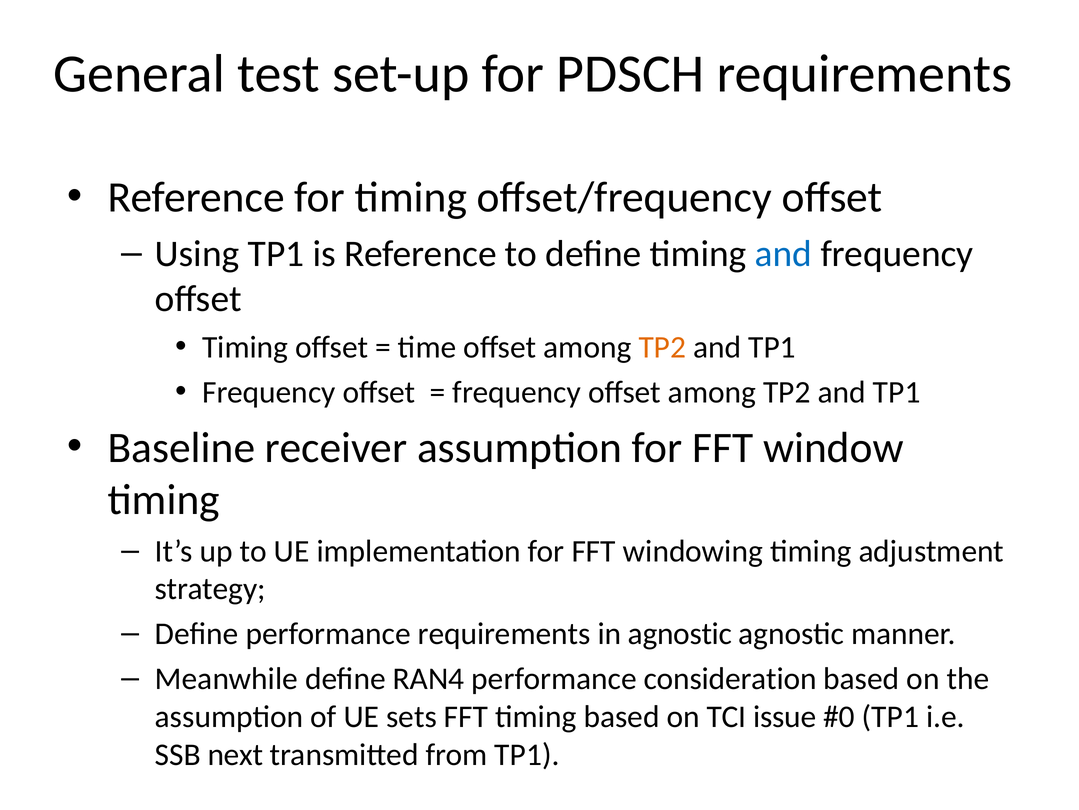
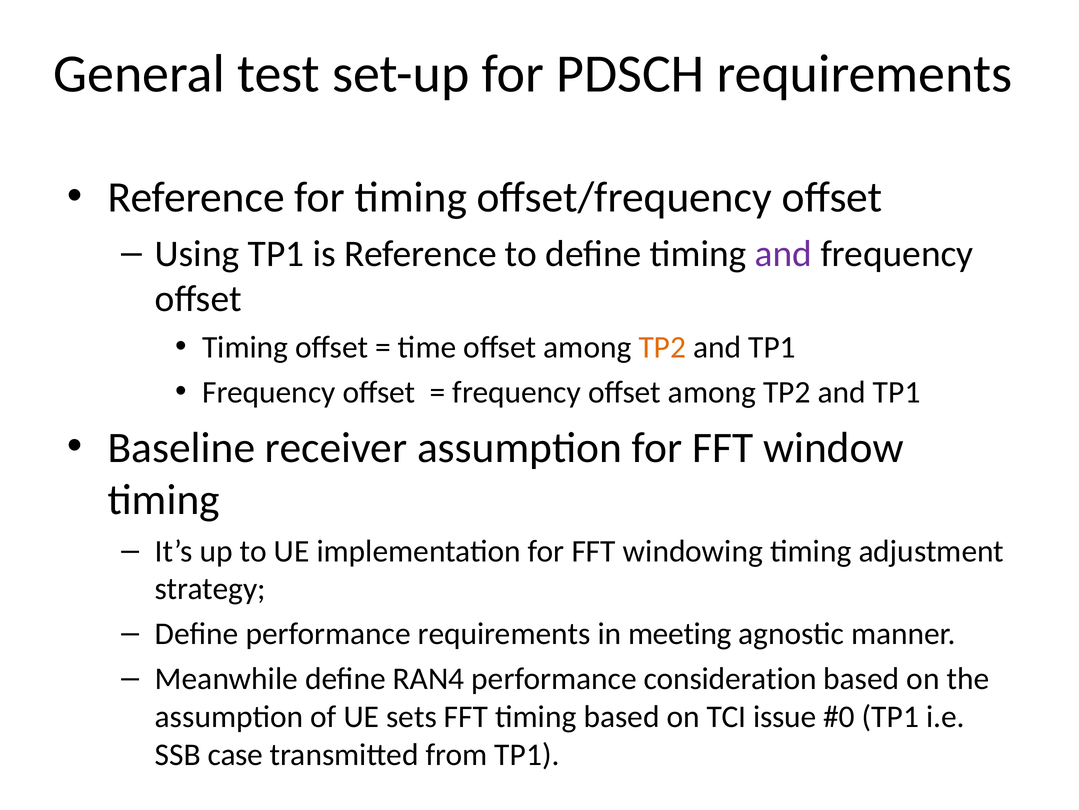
and colour: blue -> purple (783, 254)
in agnostic: agnostic -> meeting (680, 633)
next: next -> case (235, 754)
